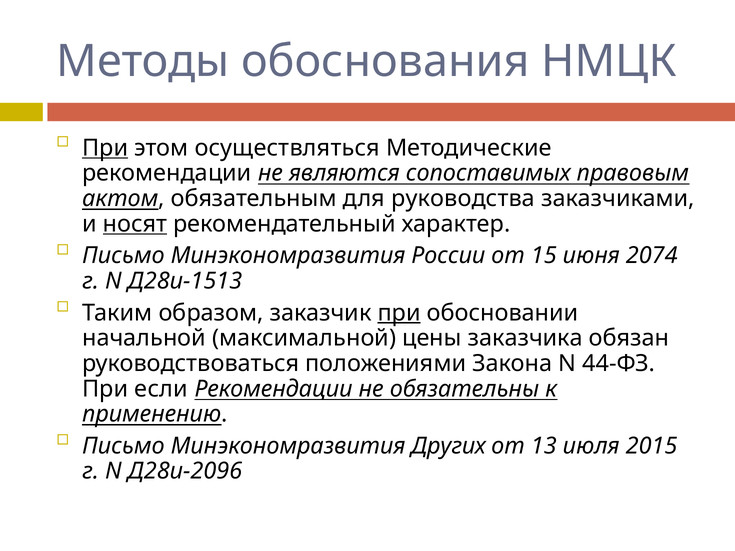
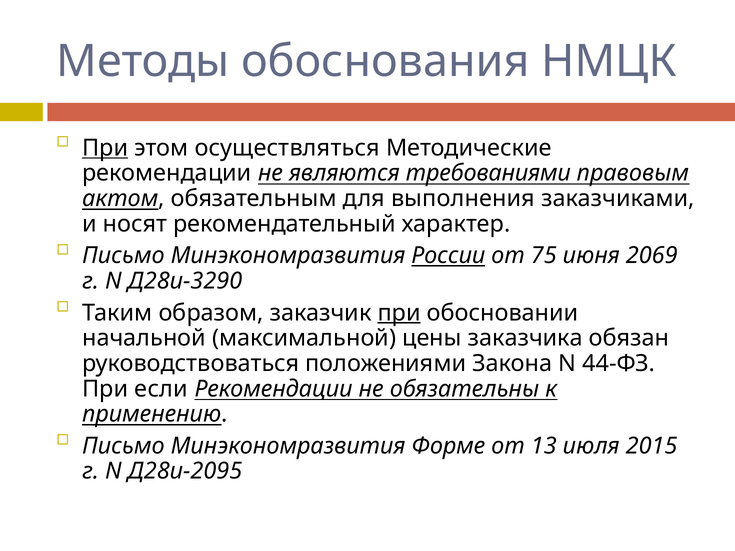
сопоставимых: сопоставимых -> требованиями (488, 173)
руководства: руководства -> выполнения (463, 199)
носят underline: present -> none (135, 224)
России underline: none -> present (448, 256)
15: 15 -> 75 (544, 256)
2074: 2074 -> 2069 (652, 256)
Д28и-1513: Д28и-1513 -> Д28и-3290 (185, 281)
Других: Других -> Форме (448, 446)
Д28и-2096: Д28и-2096 -> Д28и-2095 (185, 471)
